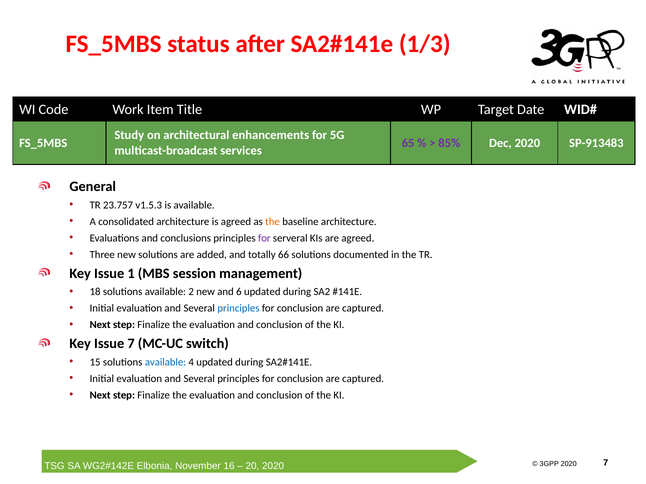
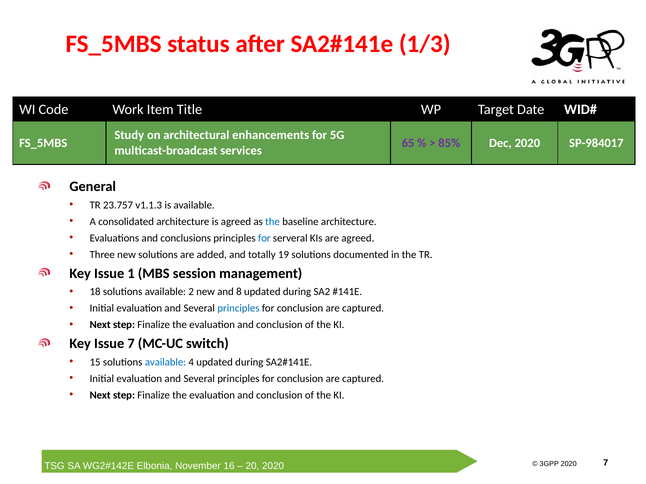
SP-913483: SP-913483 -> SP-984017 (596, 143)
v1.5.3: v1.5.3 -> v1.1.3 (149, 205)
the colour: orange -> blue (273, 222)
for colour: purple -> blue (264, 238)
66: 66 -> 19 (284, 255)
6: 6 -> 8 (239, 292)
